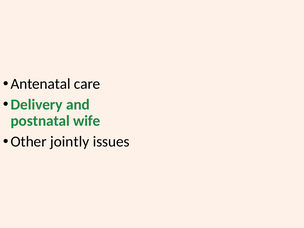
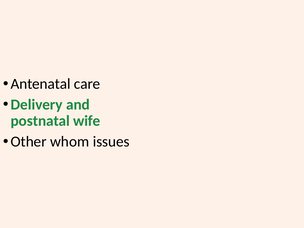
jointly: jointly -> whom (70, 142)
